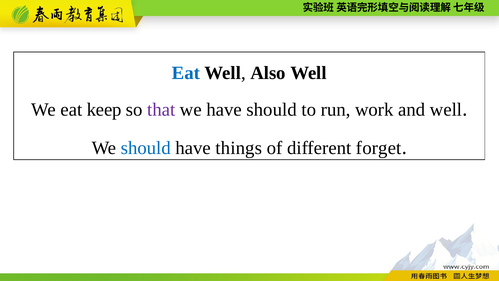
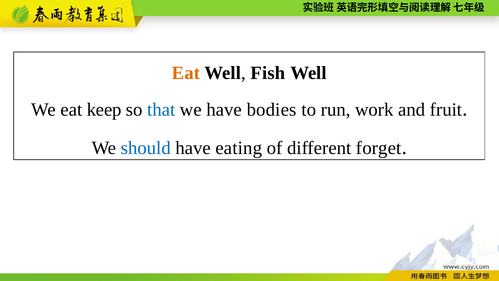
Eat colour: blue -> orange (186, 73)
Also: Also -> Fish (268, 73)
that colour: purple -> blue (161, 110)
have should: should -> bodies (272, 110)
and well: well -> fruit (446, 110)
things: things -> eating (239, 148)
